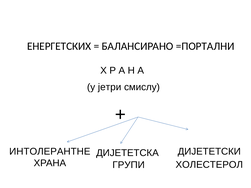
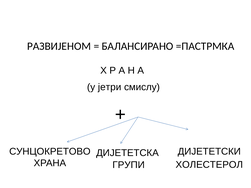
ЕНЕРГЕТСКИХ: ЕНЕРГЕТСКИХ -> РАЗВИЈЕНОМ (59, 46)
=ПОРТАЛНИ: =ПОРТАЛНИ -> =ПАСТРМКА (205, 46)
ИНТОЛЕРАНТНЕ: ИНТОЛЕРАНТНЕ -> СУНЦОКРЕТОВО (50, 152)
